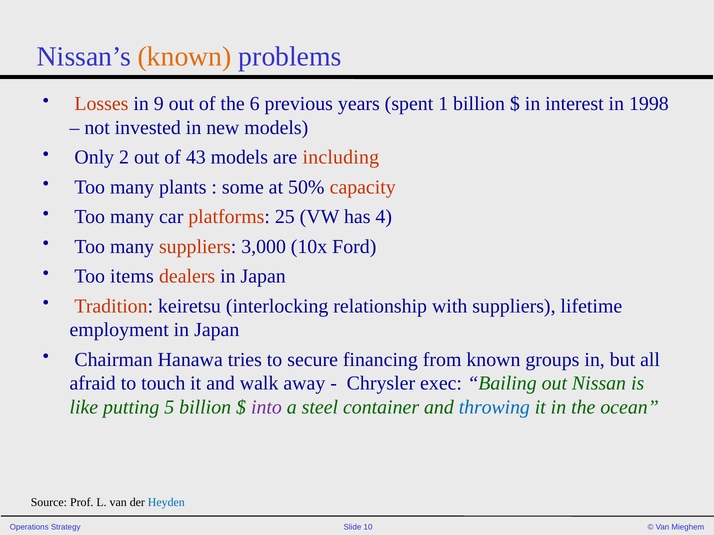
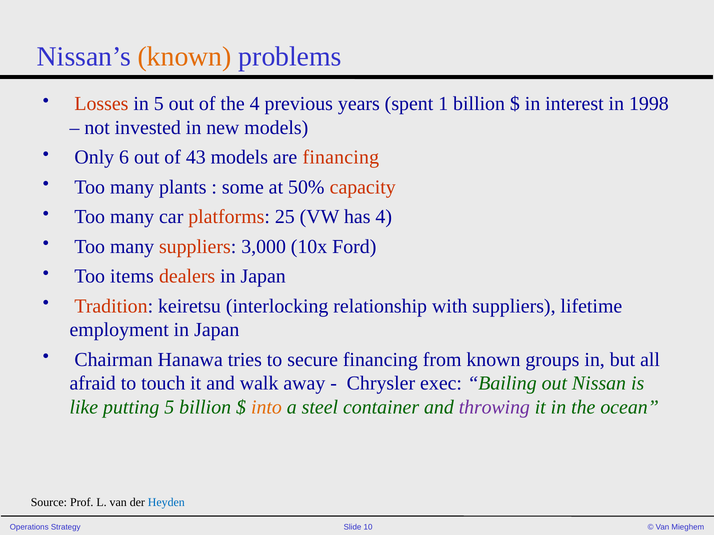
in 9: 9 -> 5 (159, 104)
the 6: 6 -> 4 (255, 104)
2: 2 -> 6 (124, 158)
are including: including -> financing (341, 158)
into colour: purple -> orange (266, 408)
throwing colour: blue -> purple (494, 408)
